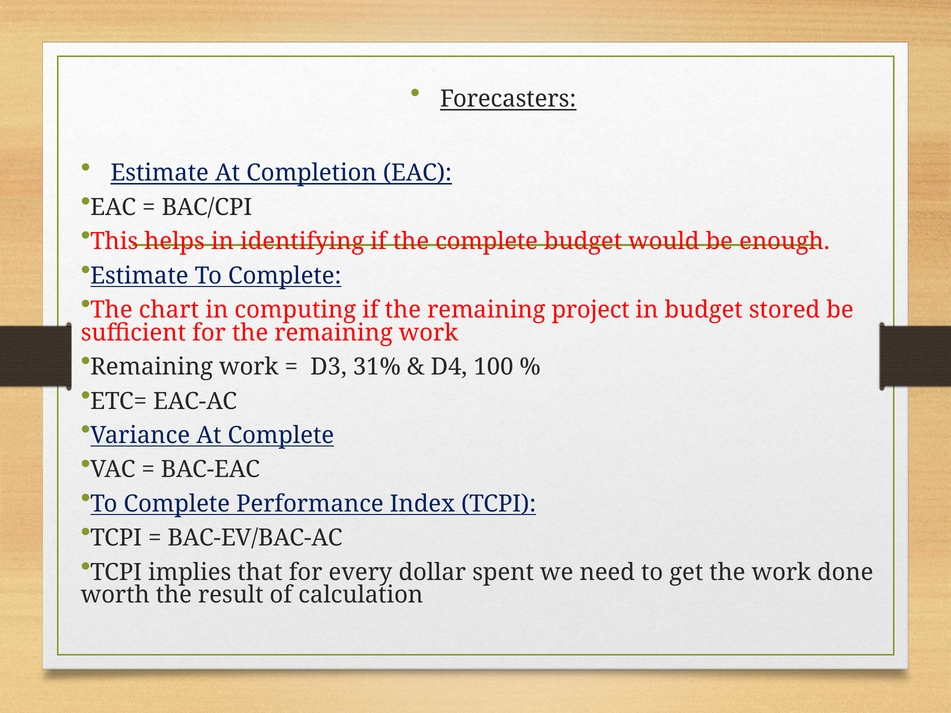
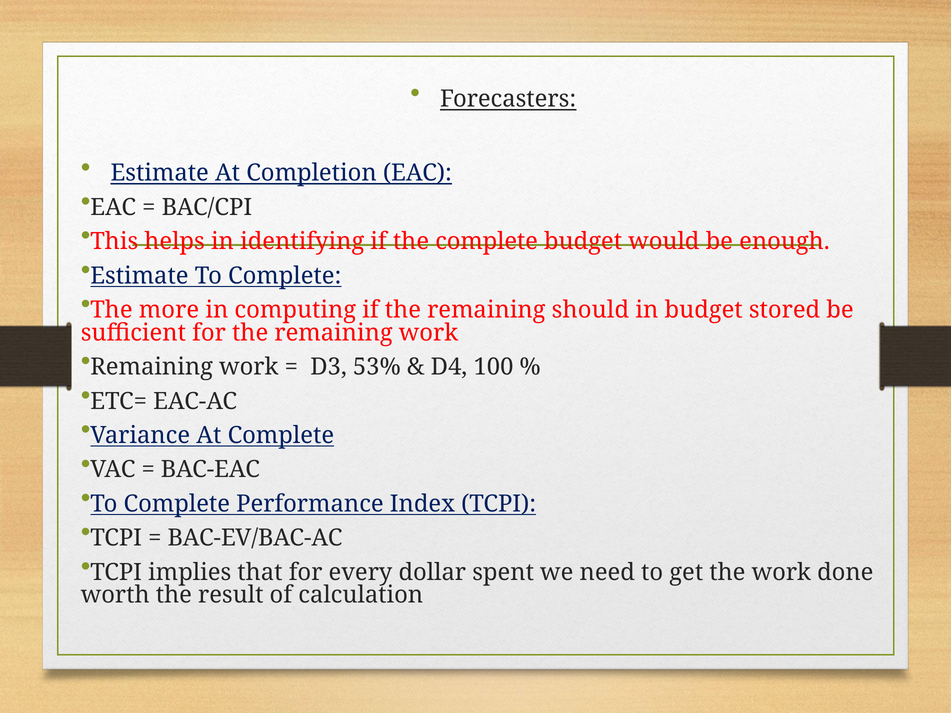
chart: chart -> more (169, 310)
project: project -> should (590, 310)
31%: 31% -> 53% (377, 367)
